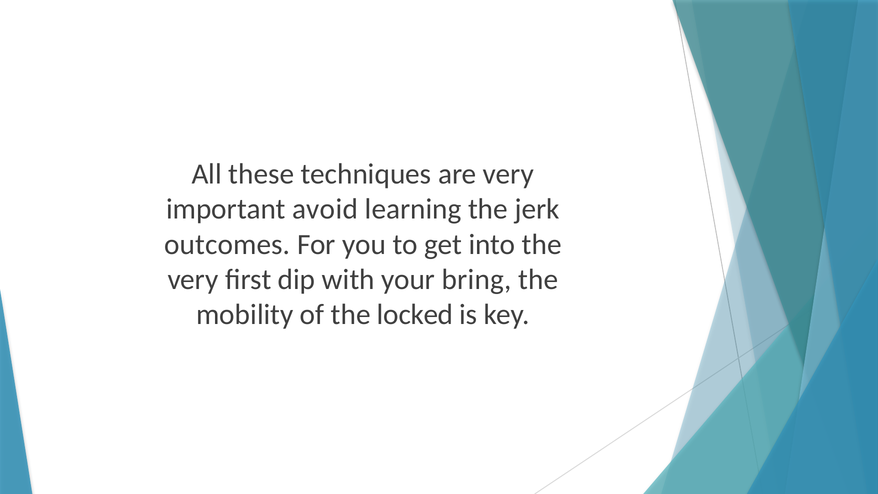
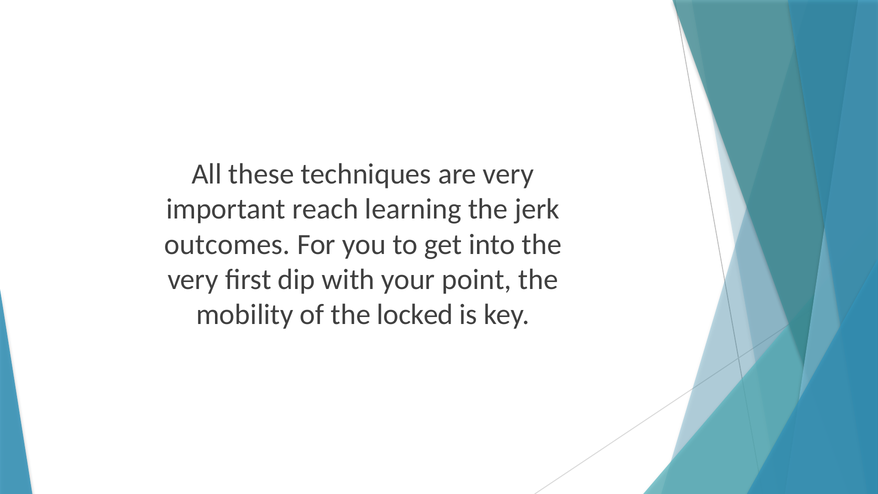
avoid: avoid -> reach (325, 209)
bring: bring -> point (477, 279)
